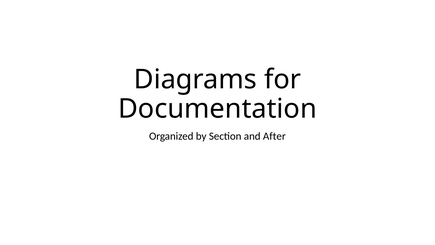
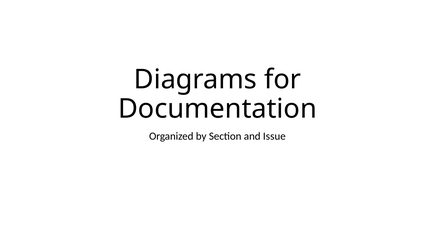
After: After -> Issue (274, 136)
